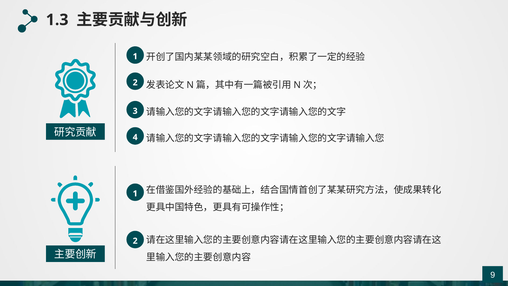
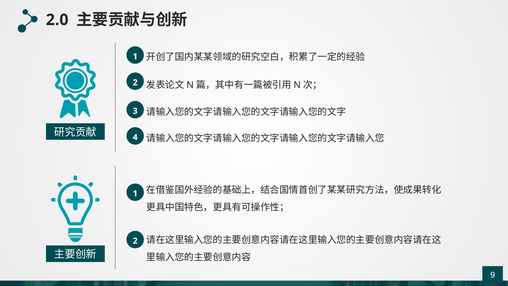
1.3: 1.3 -> 2.0 (57, 20)
